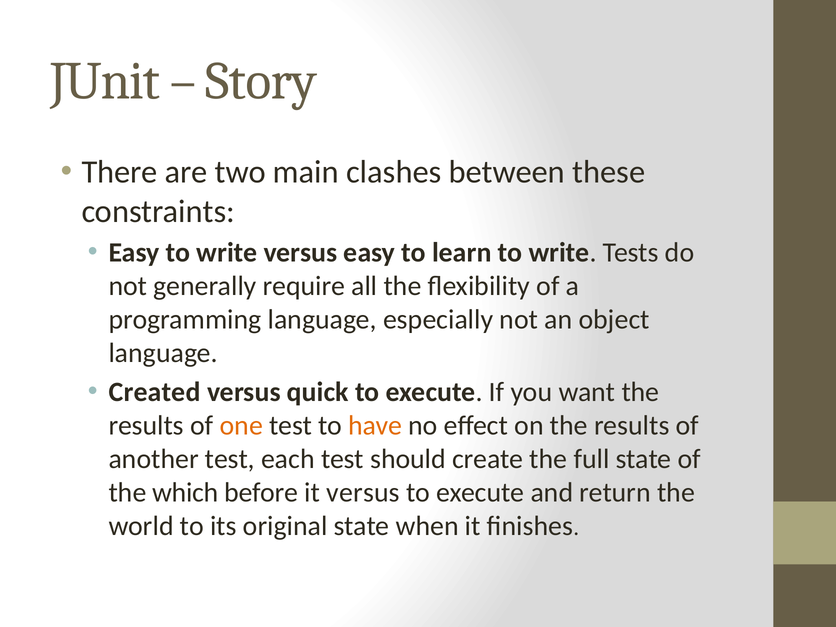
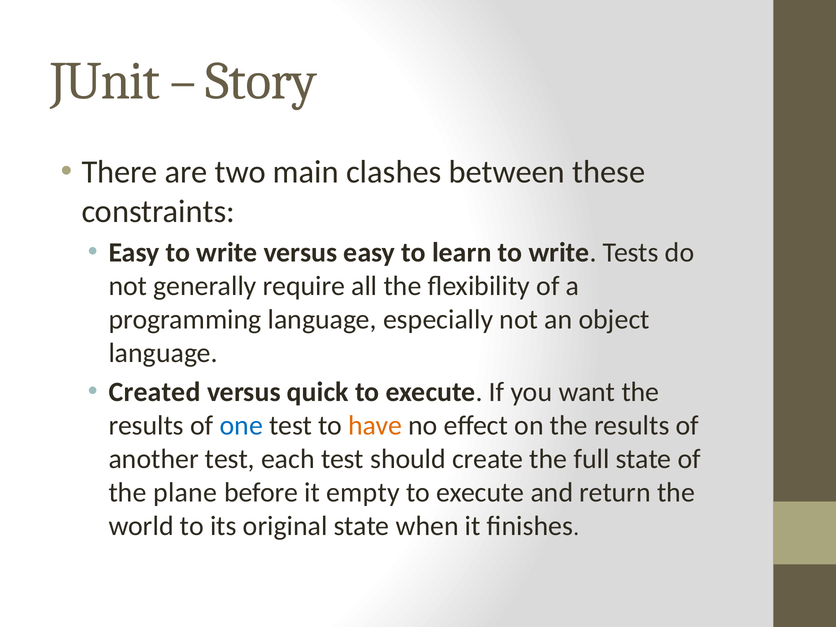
one colour: orange -> blue (241, 426)
which: which -> plane (185, 492)
it versus: versus -> empty (363, 492)
